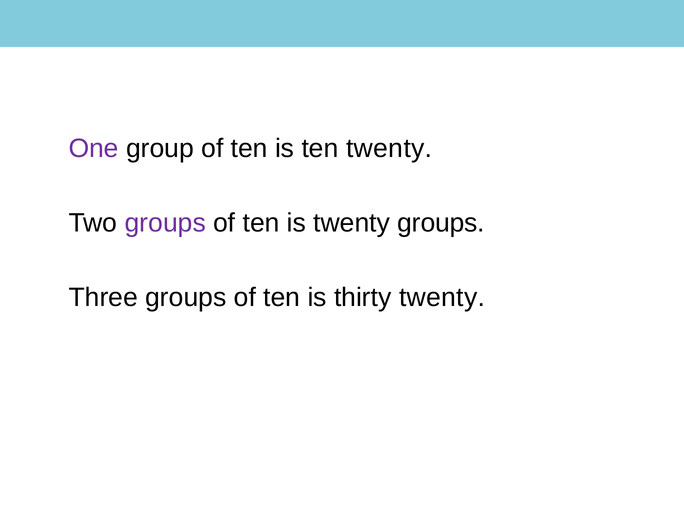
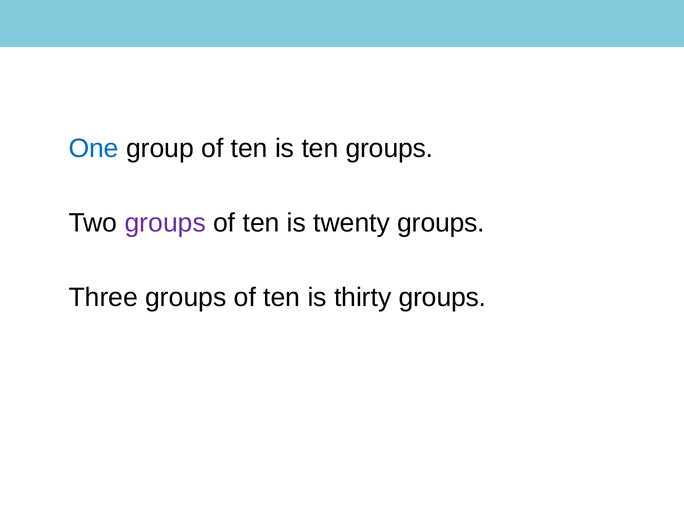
One colour: purple -> blue (94, 148)
ten twenty: twenty -> groups (389, 148)
thirty twenty: twenty -> groups (442, 297)
